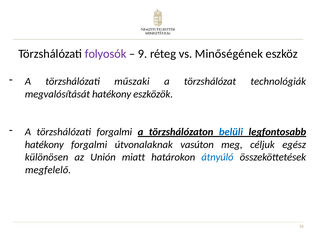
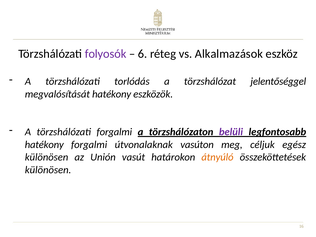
9: 9 -> 6 (143, 54)
Minőségének: Minőségének -> Alkalmazások (229, 54)
műszaki: műszaki -> torlódás (132, 81)
technológiák: technológiák -> jelentőséggel (278, 81)
belüli colour: blue -> purple (231, 132)
miatt: miatt -> vasút (133, 157)
átnyúló colour: blue -> orange (217, 157)
megfelelő: megfelelő -> különösen (48, 170)
